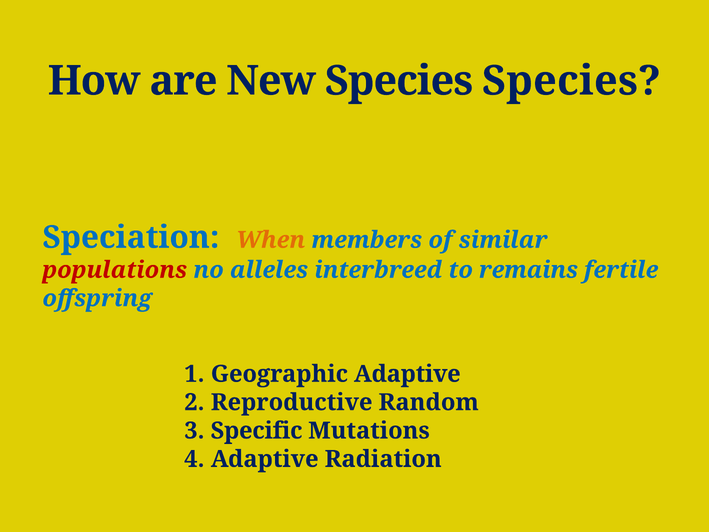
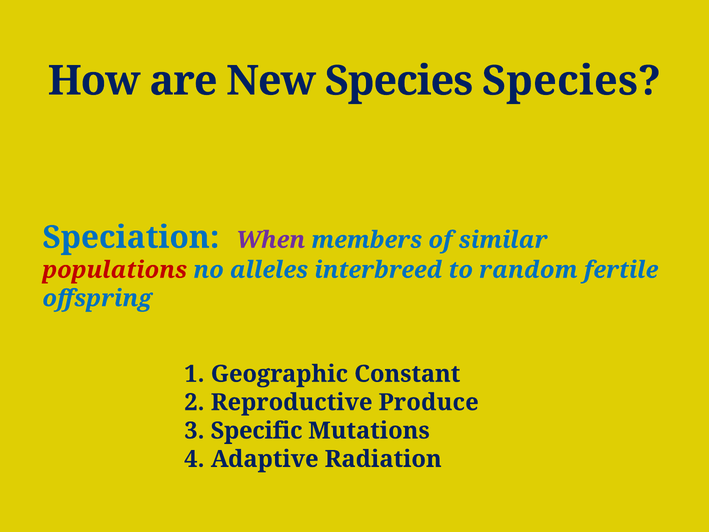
When colour: orange -> purple (271, 240)
remains: remains -> random (528, 270)
Geographic Adaptive: Adaptive -> Constant (407, 374)
Random: Random -> Produce (429, 402)
